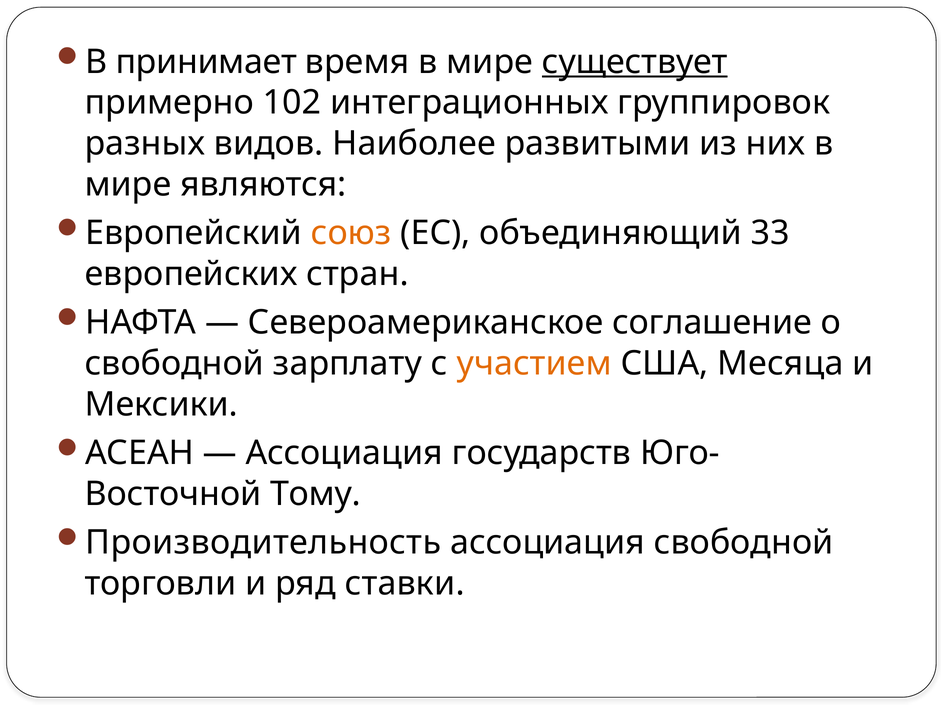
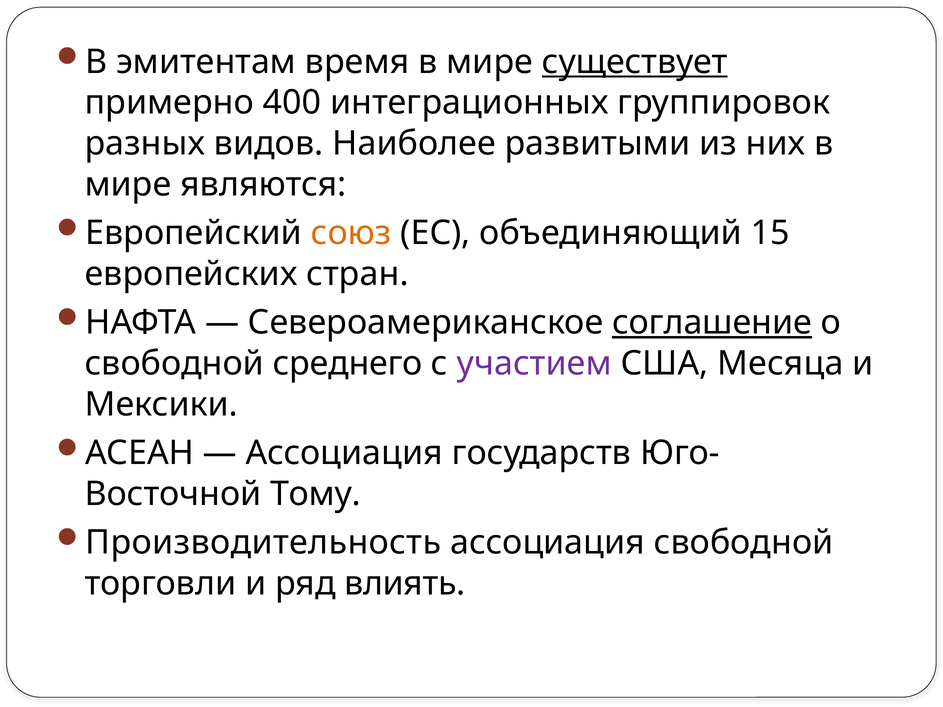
принимает: принимает -> эмитентам (206, 62)
102: 102 -> 400 (292, 103)
33: 33 -> 15 (770, 233)
соглашение underline: none -> present (712, 323)
зарплату: зарплату -> среднего (348, 364)
участием colour: orange -> purple (534, 364)
ставки: ставки -> влиять (405, 584)
